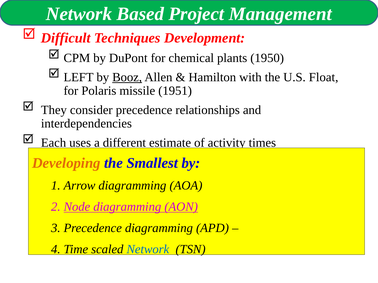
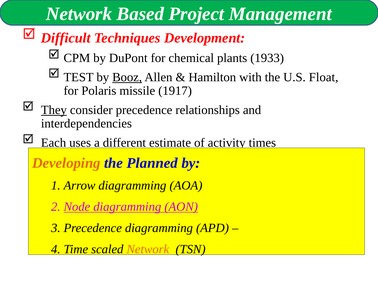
1950: 1950 -> 1933 (267, 58)
LEFT: LEFT -> TEST (79, 77)
1951: 1951 -> 1917 (175, 91)
They underline: none -> present (54, 110)
Smallest: Smallest -> Planned (152, 163)
Network colour: blue -> orange (148, 250)
